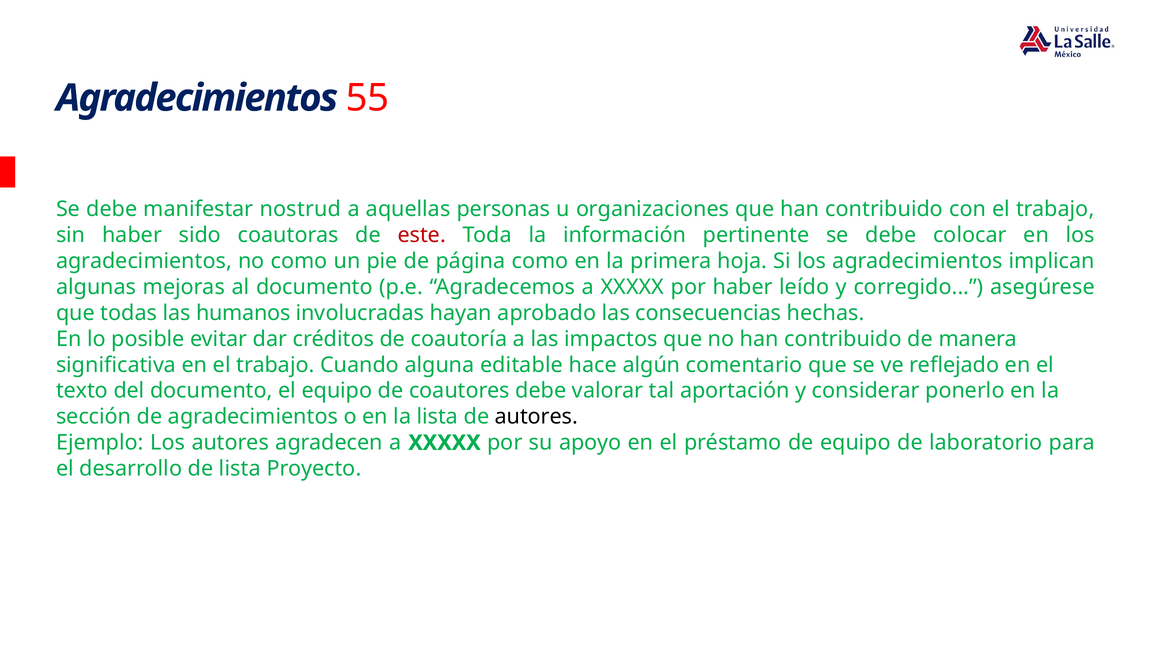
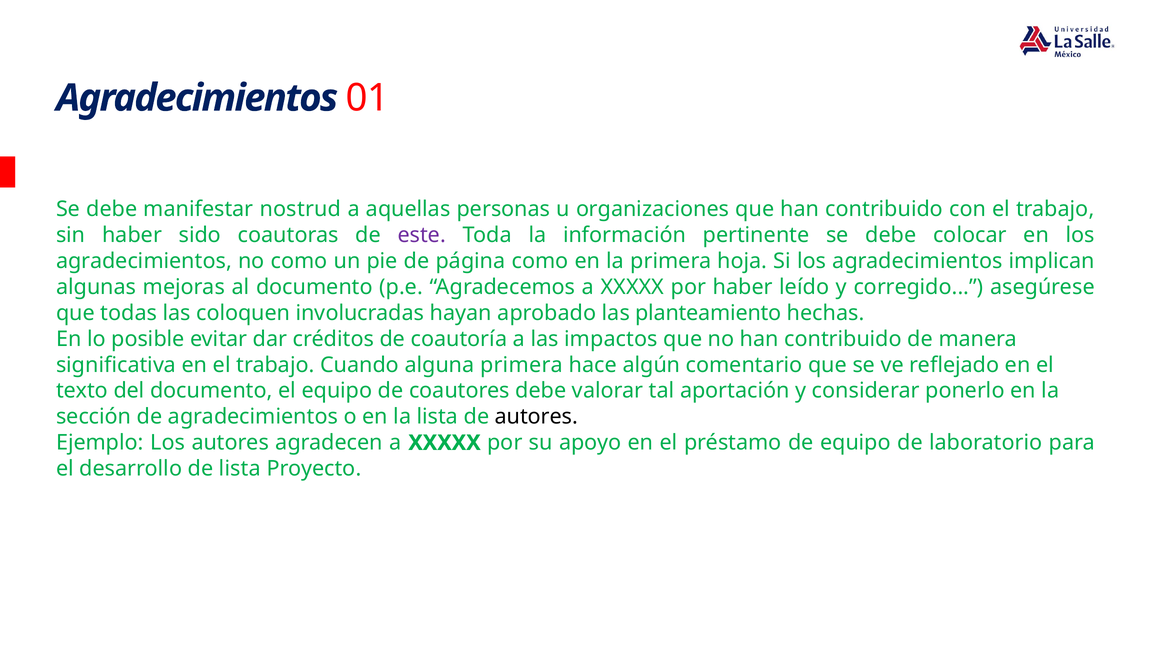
55: 55 -> 01 (368, 98)
este colour: red -> purple (422, 235)
humanos: humanos -> coloquen (243, 313)
consecuencias: consecuencias -> planteamiento (708, 313)
alguna editable: editable -> primera (522, 365)
